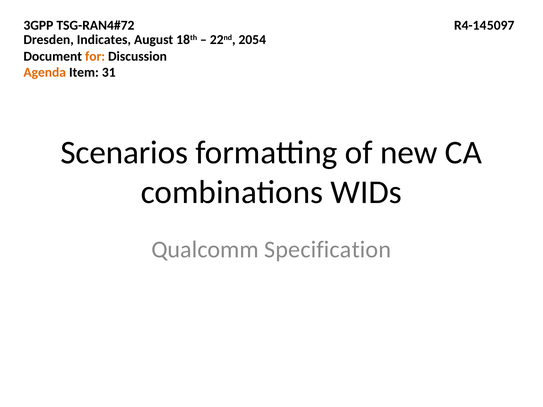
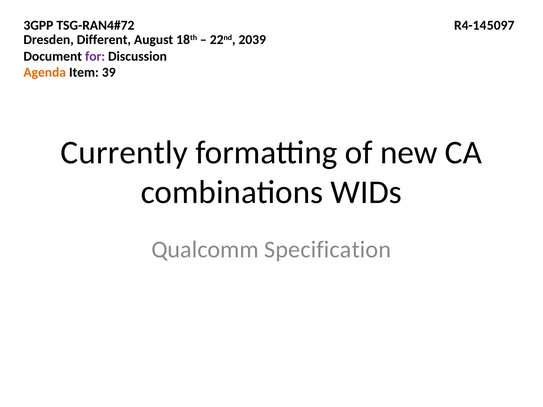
Indicates: Indicates -> Different (104, 40)
2054: 2054 -> 2039 (252, 40)
for colour: orange -> purple (95, 56)
31: 31 -> 39 (109, 73)
Scenarios: Scenarios -> Currently (124, 153)
